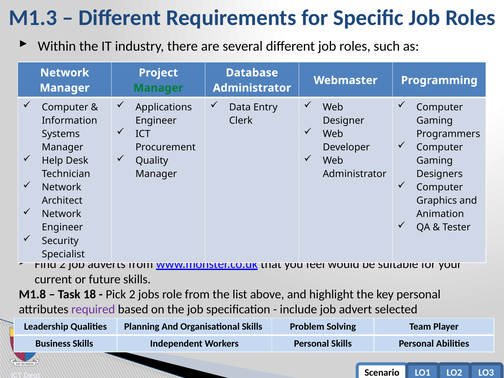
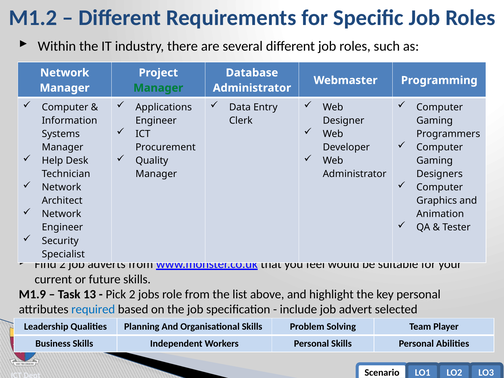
M1.3: M1.3 -> M1.2 (33, 18)
M1.8: M1.8 -> M1.9 (32, 294)
18: 18 -> 13 (90, 294)
required colour: purple -> blue (93, 309)
